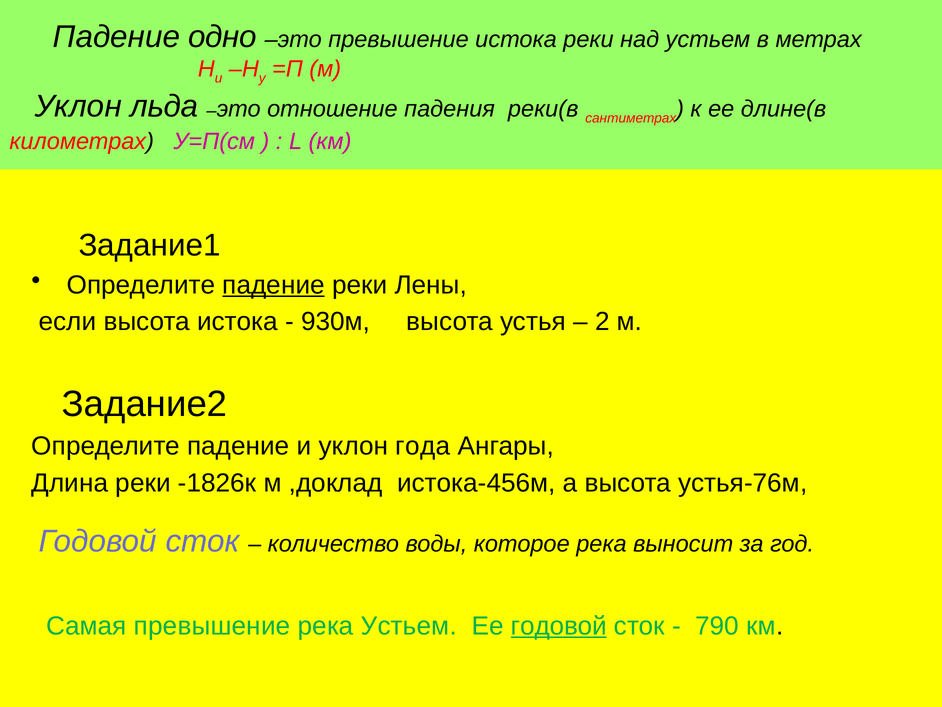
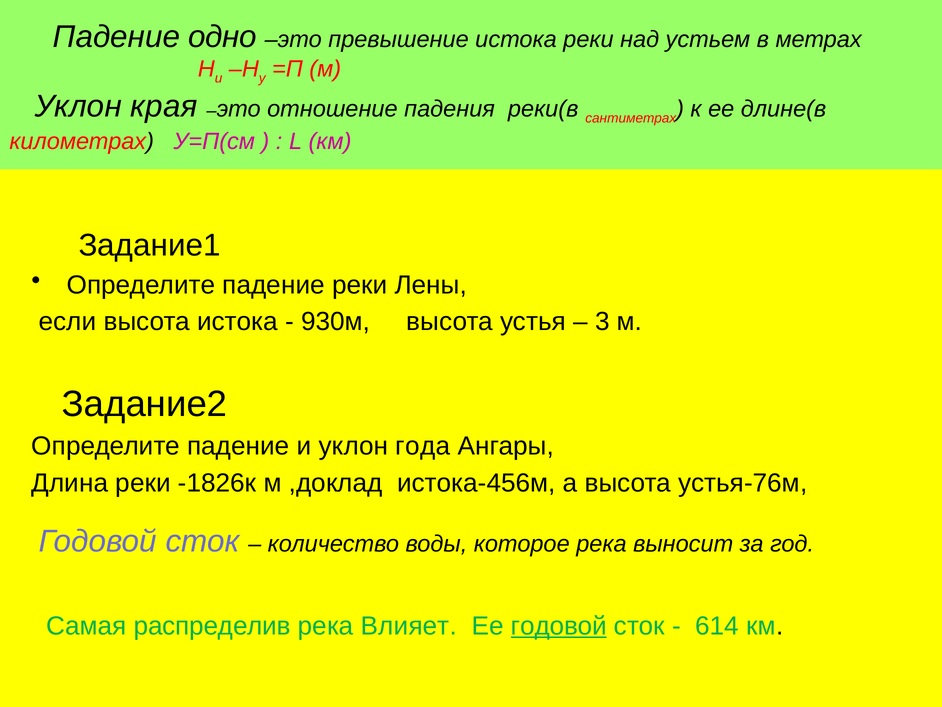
льда: льда -> края (164, 106)
падение underline: present -> none (274, 285)
2: 2 -> 3 (602, 321)
Самая превышение: превышение -> распределив (212, 626)
река Устьем: Устьем -> Влияет (409, 626)
790: 790 -> 614 (717, 626)
